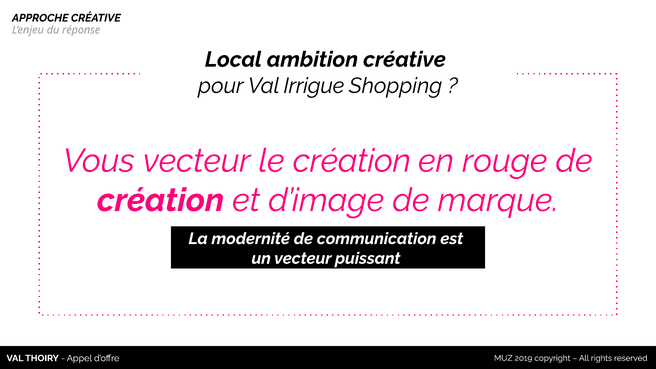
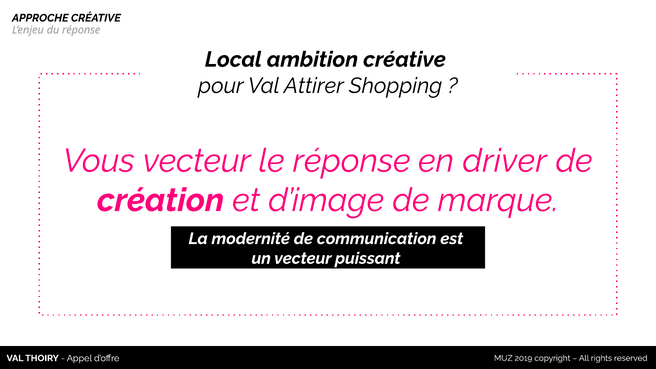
Irrigue: Irrigue -> Attirer (314, 86)
le création: création -> réponse (352, 161)
rouge: rouge -> driver (505, 161)
